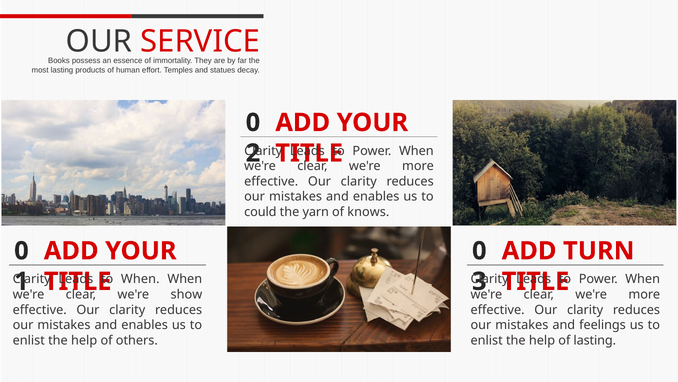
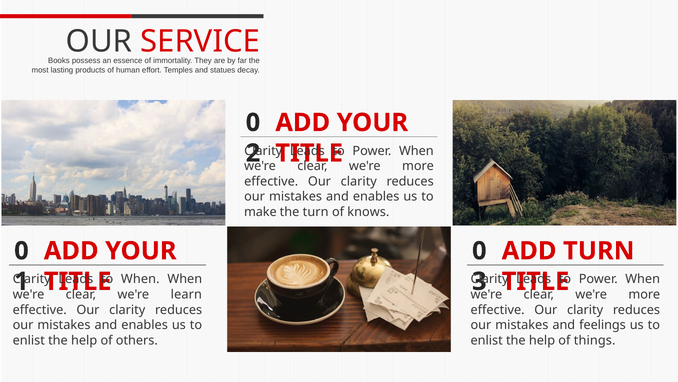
could: could -> make (260, 212)
the yarn: yarn -> turn (316, 212)
show: show -> learn (186, 294)
of lasting: lasting -> things (595, 340)
